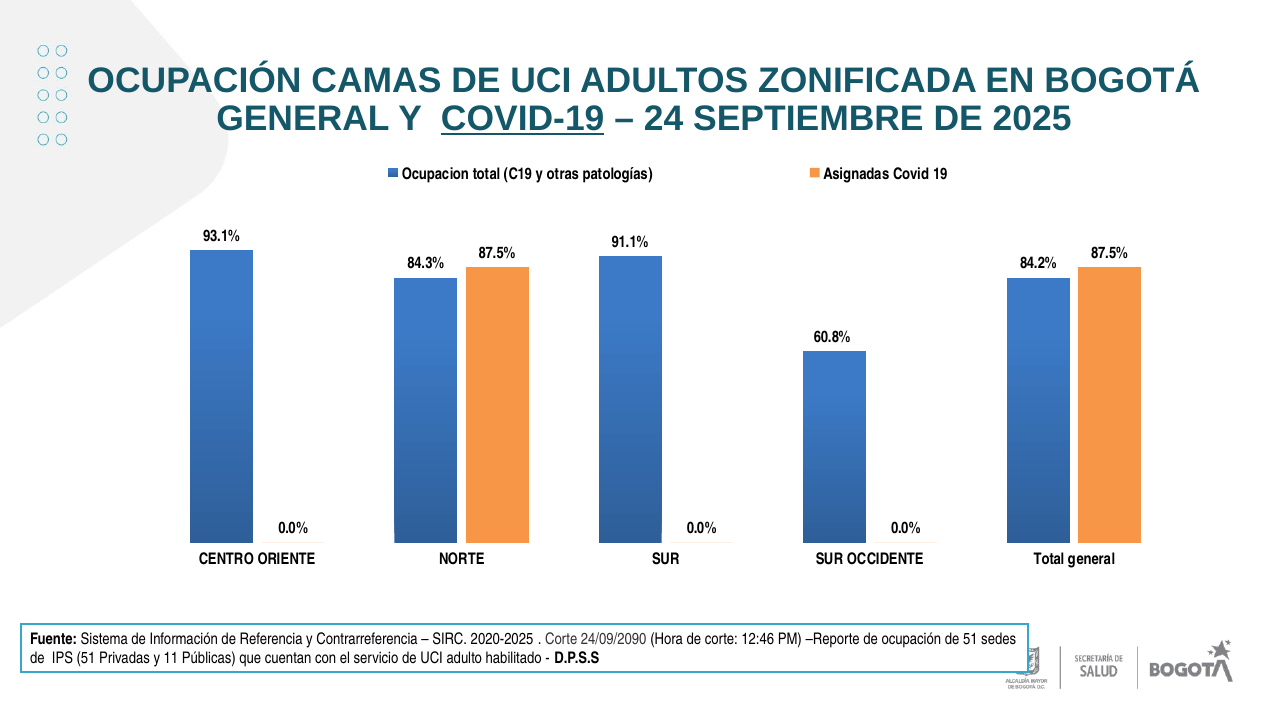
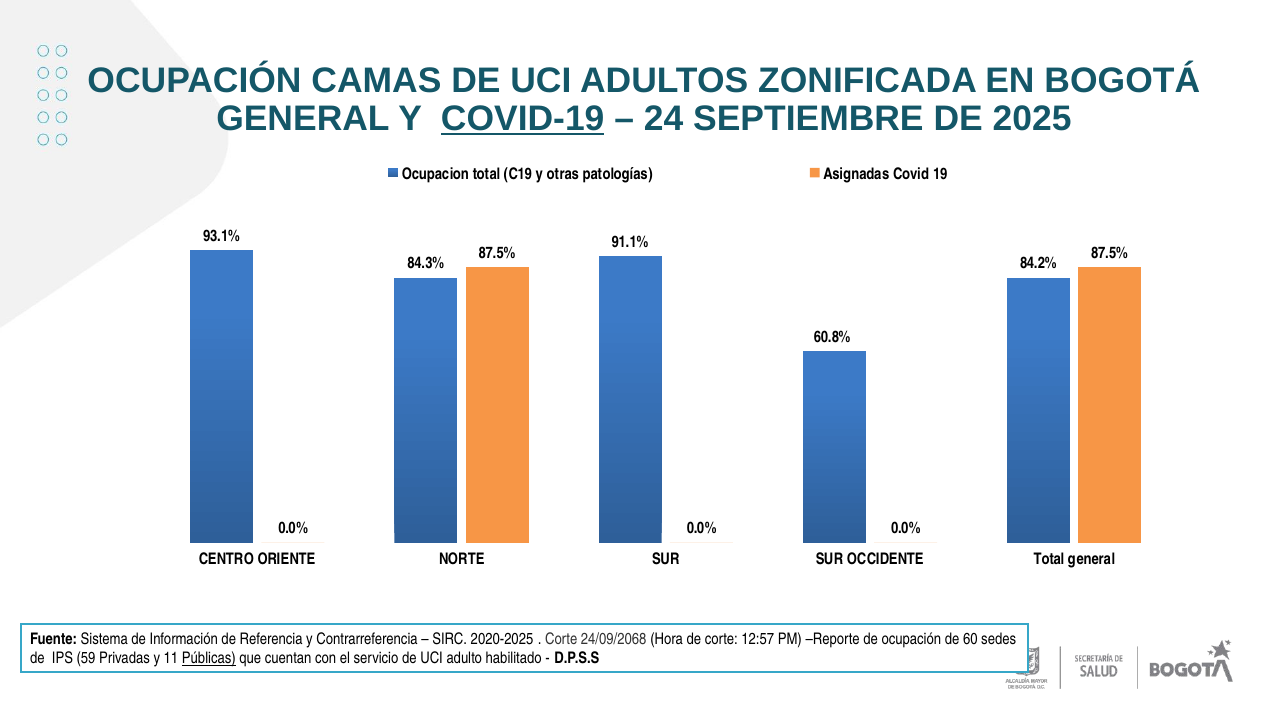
24/09/2090: 24/09/2090 -> 24/09/2068 (614, 639)
12:46: 12:46 -> 12:57 (758, 639)
de 51: 51 -> 60 (970, 639)
IPS 51: 51 -> 59 (86, 659)
Públicas underline: none -> present (209, 659)
